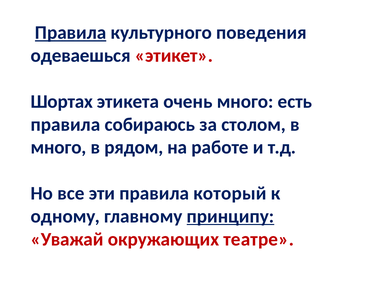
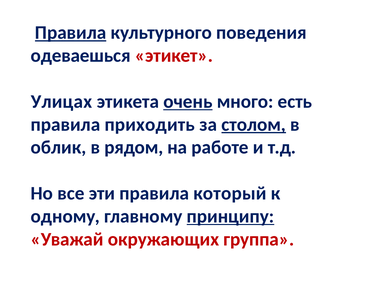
Шортах: Шортах -> Улицах (62, 102)
очень underline: none -> present (188, 102)
собираюсь: собираюсь -> приходить (150, 125)
столом underline: none -> present (254, 125)
много: много -> облик (58, 148)
театре: театре -> группа (259, 239)
